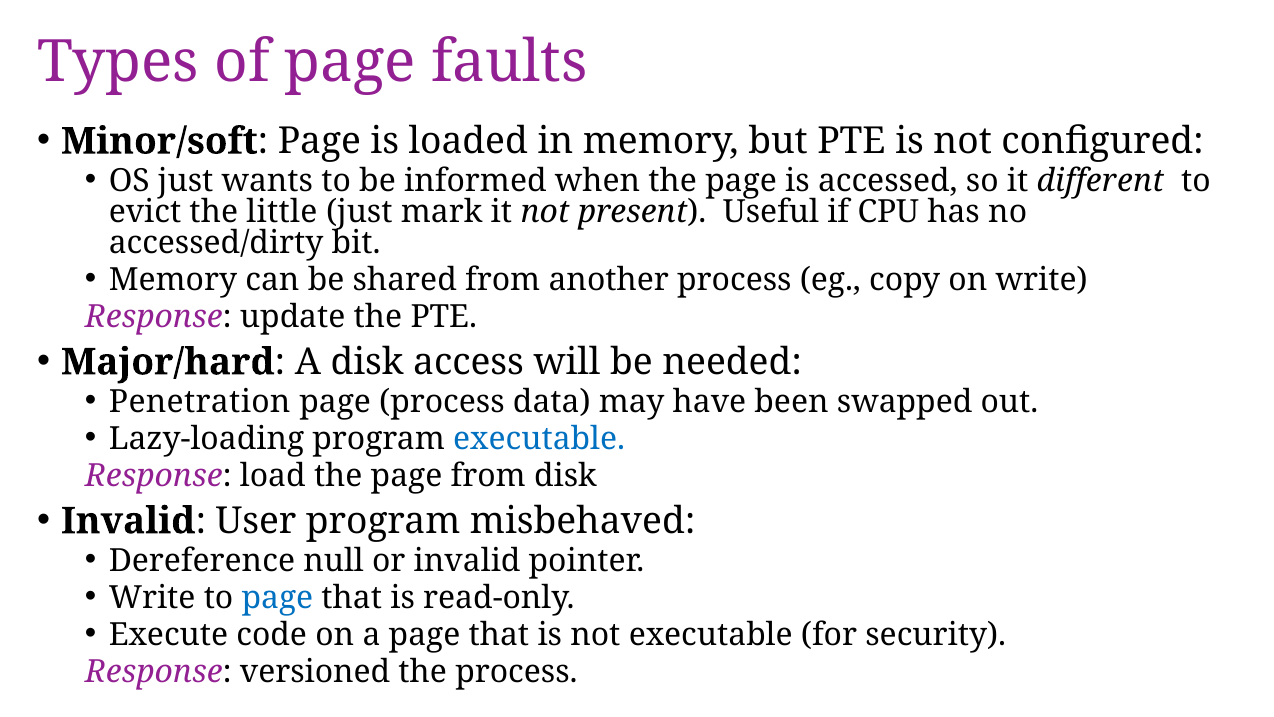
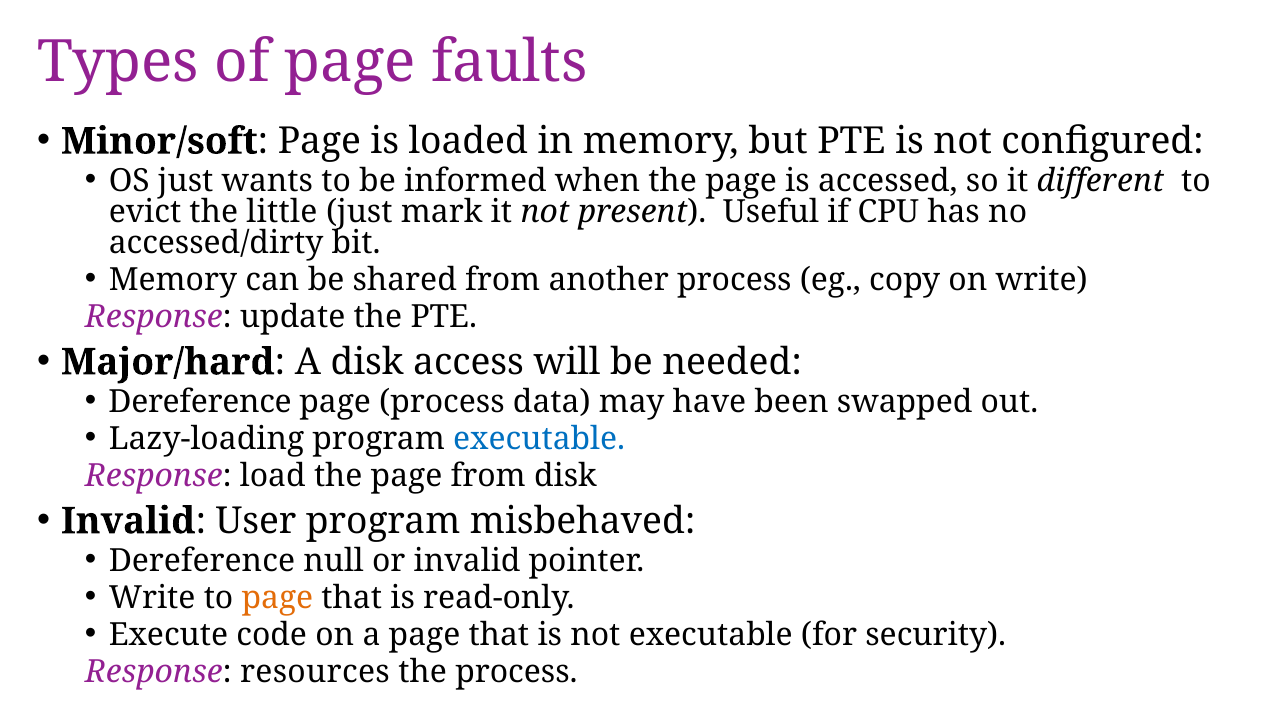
Penetration: Penetration -> Dereference (200, 402)
page colour: blue -> orange (277, 597)
versioned: versioned -> resources (315, 671)
